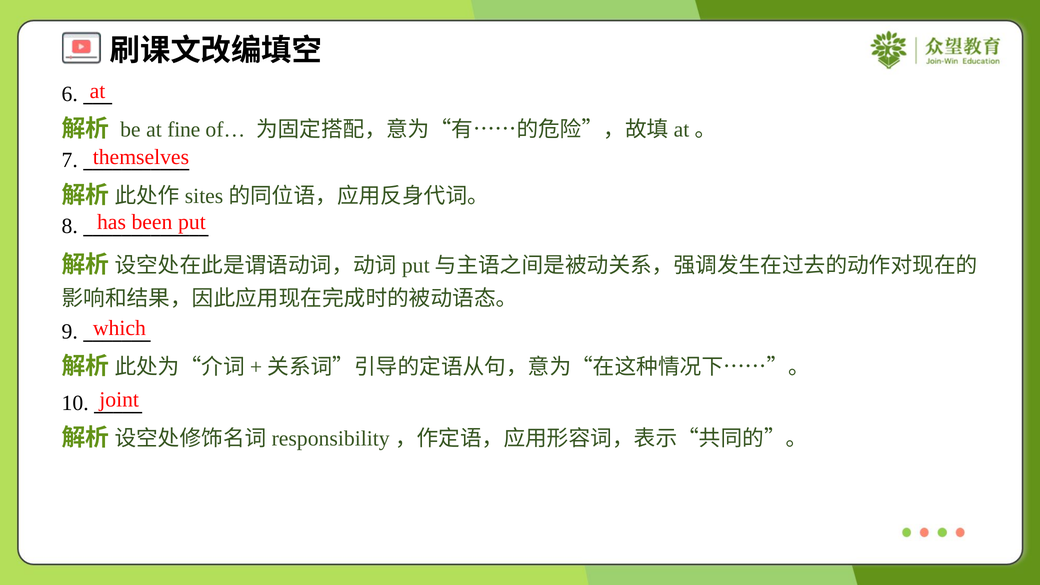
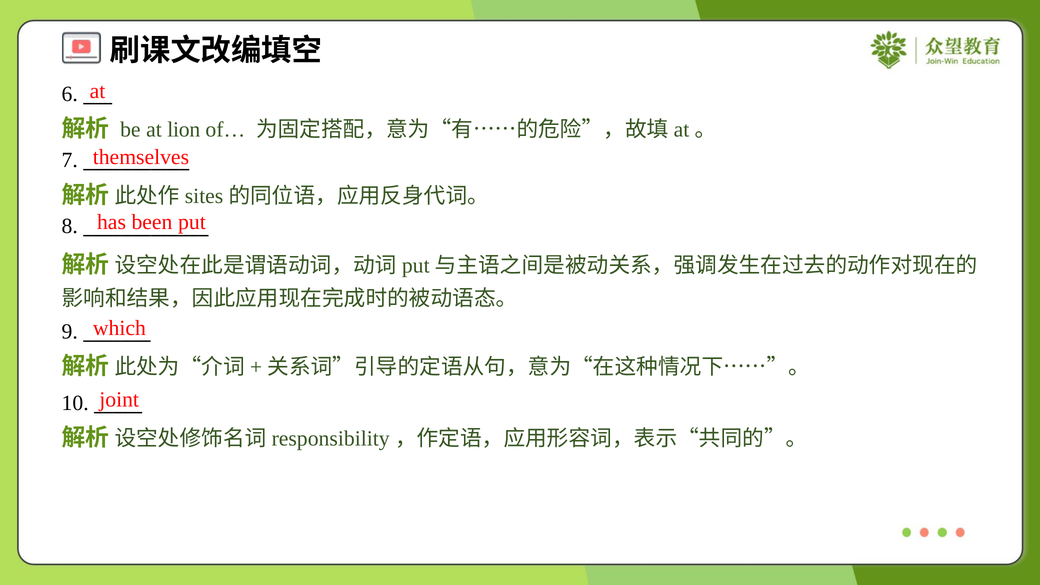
fine: fine -> lion (184, 130)
